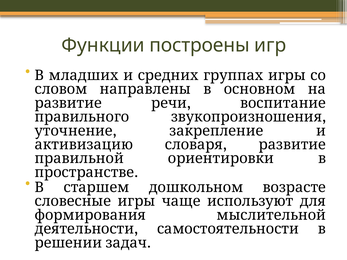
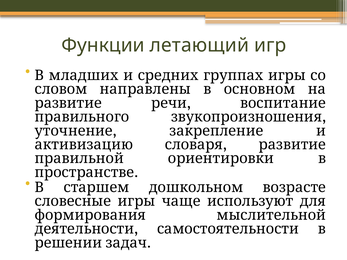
построены: построены -> летающий (199, 45)
